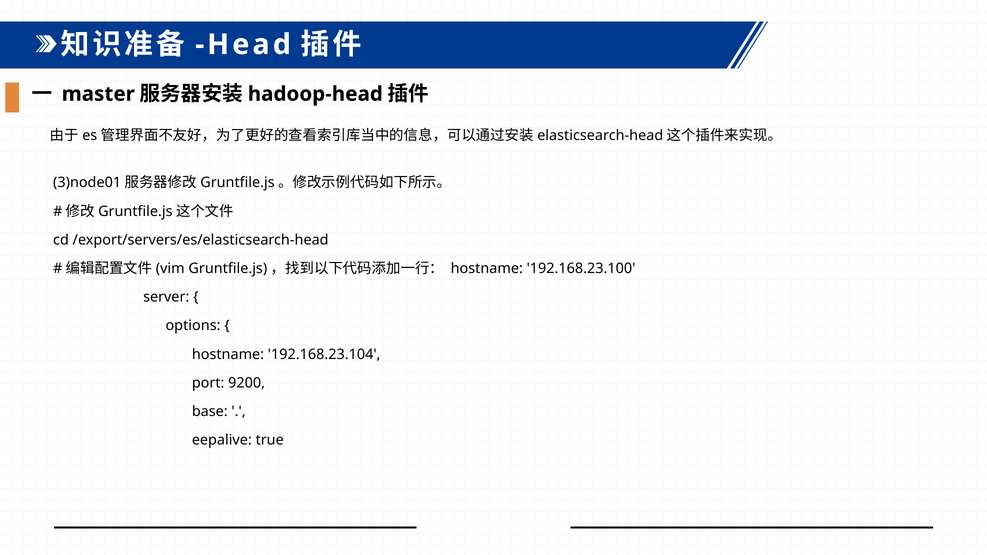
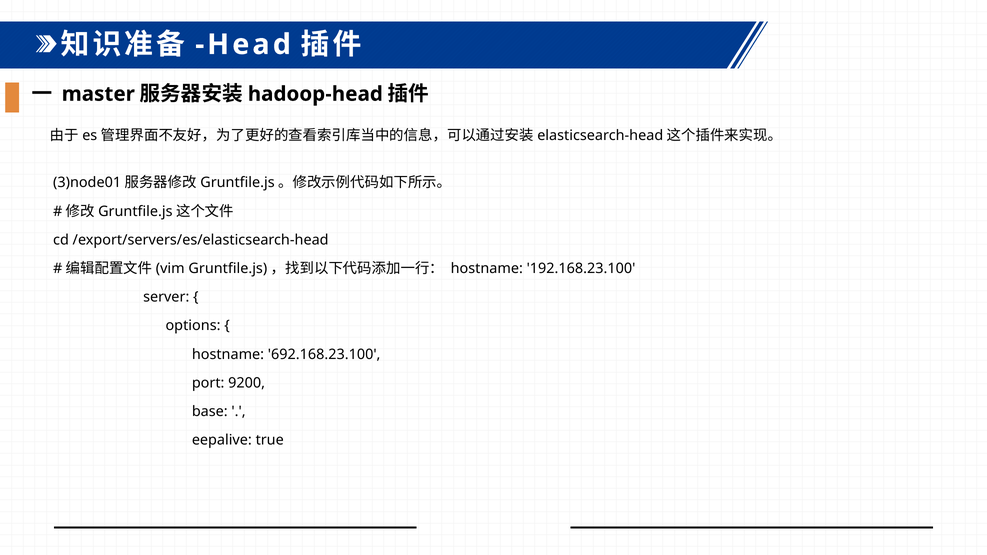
192.168.23.104: 192.168.23.104 -> 692.168.23.100 (324, 354)
